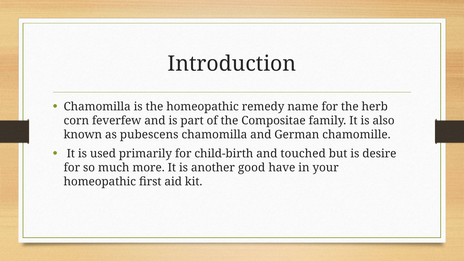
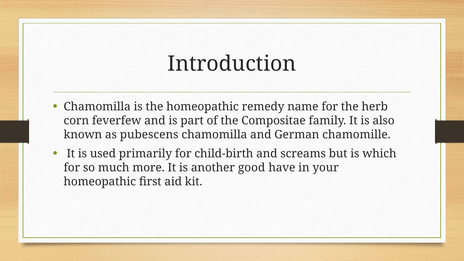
touched: touched -> screams (303, 154)
desire: desire -> which (379, 154)
